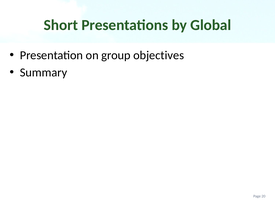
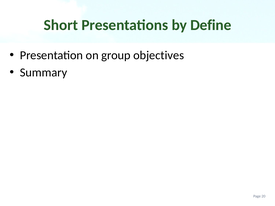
Global: Global -> Define (211, 25)
